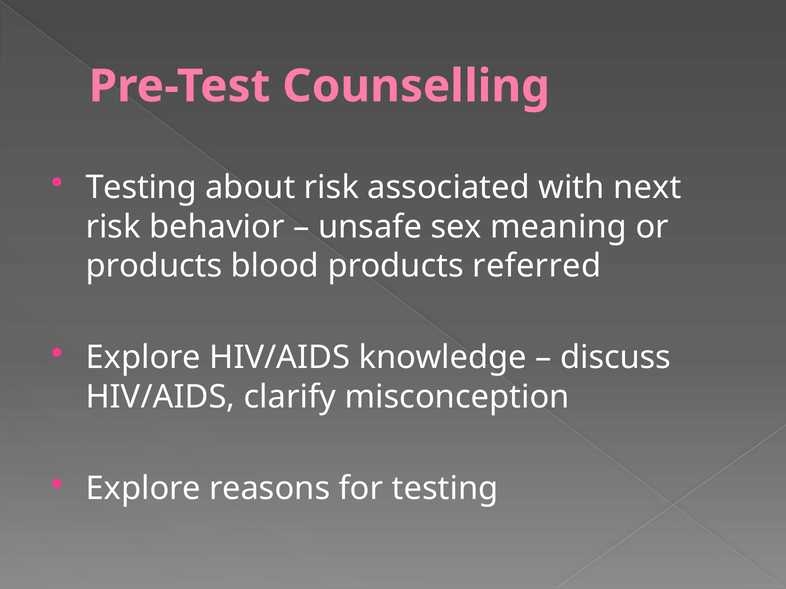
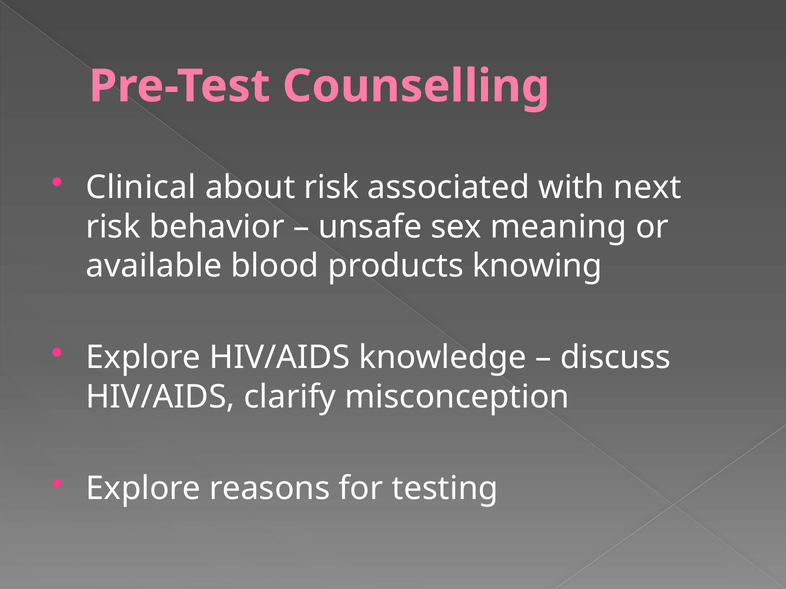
Testing: Testing -> Clinical (141, 188)
products: products -> available (154, 266)
referred: referred -> knowing (537, 266)
